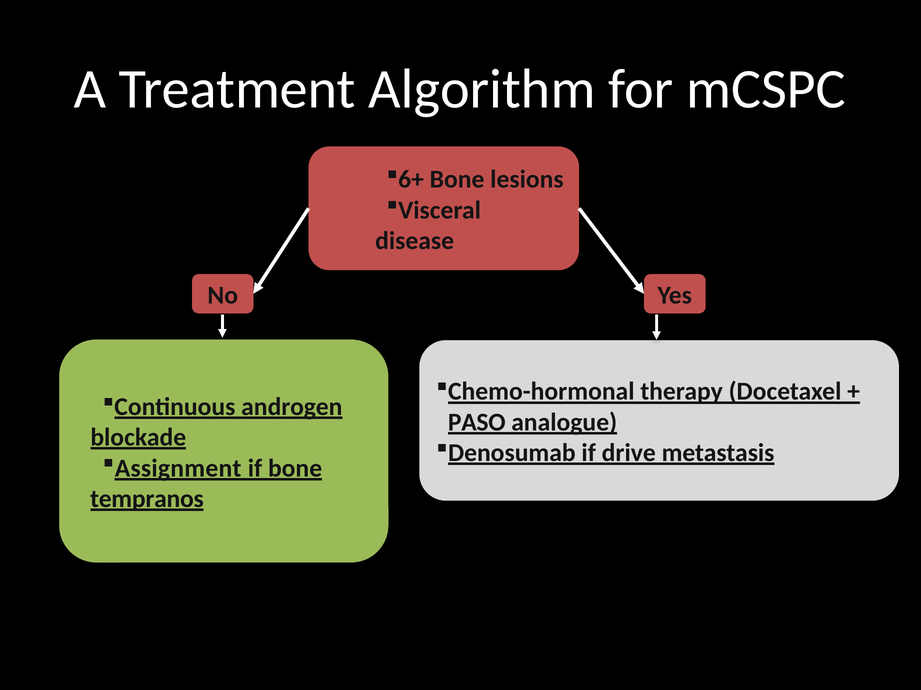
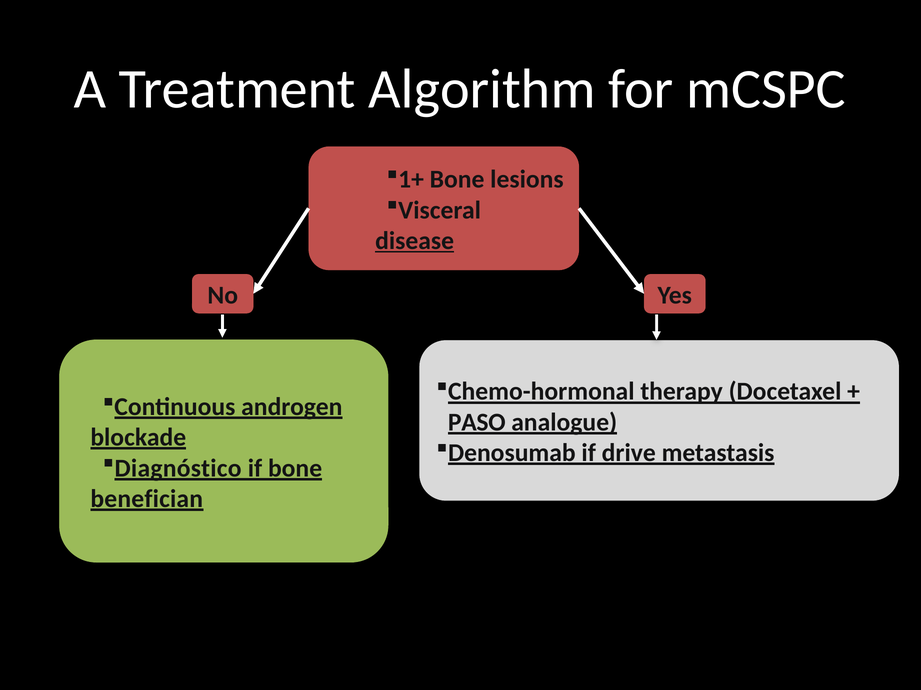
6+: 6+ -> 1+ (411, 180)
disease underline: none -> present (415, 241)
Assignment: Assignment -> Diagnóstico (178, 469)
tempranos: tempranos -> benefician (147, 499)
